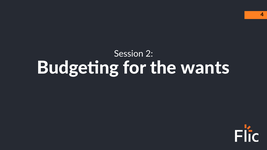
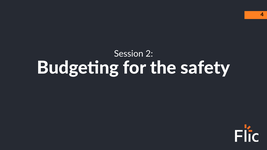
wants: wants -> safety (205, 68)
